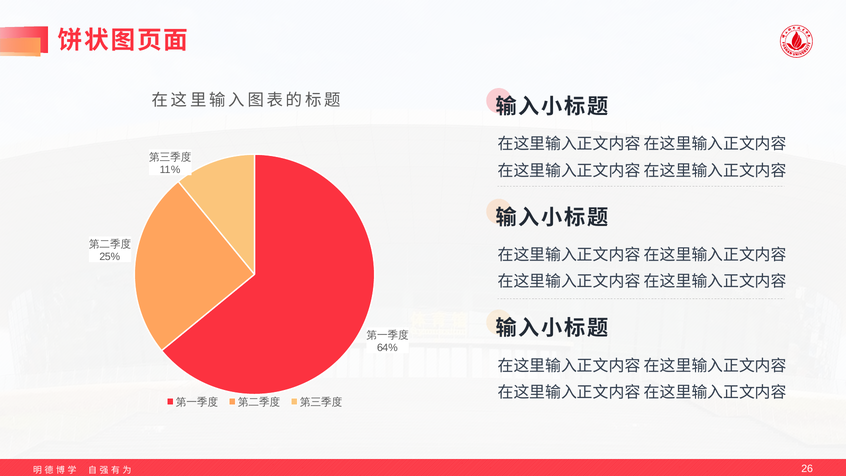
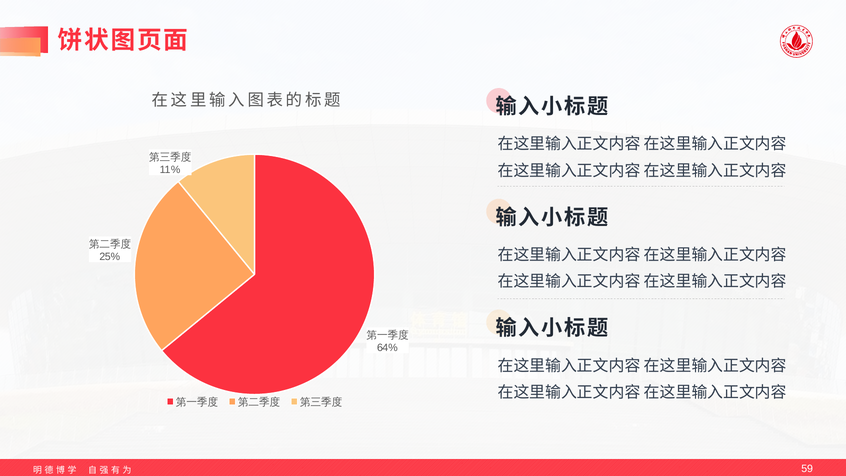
26: 26 -> 59 (807, 469)
